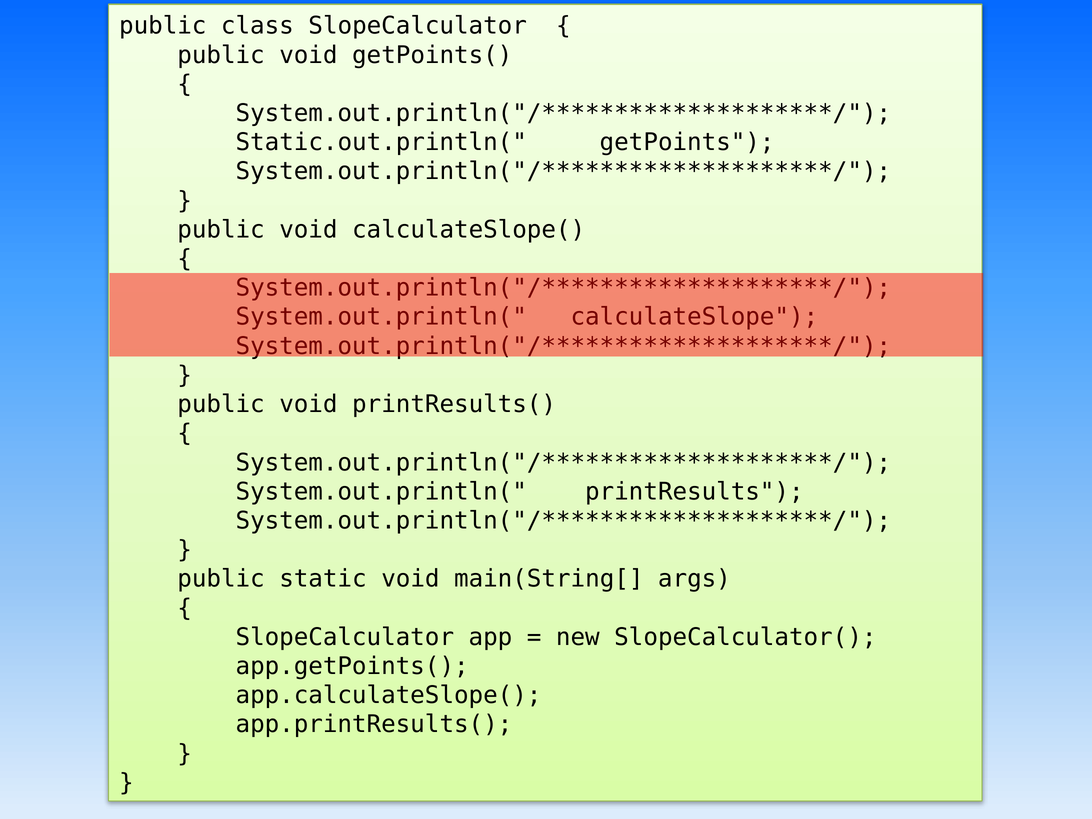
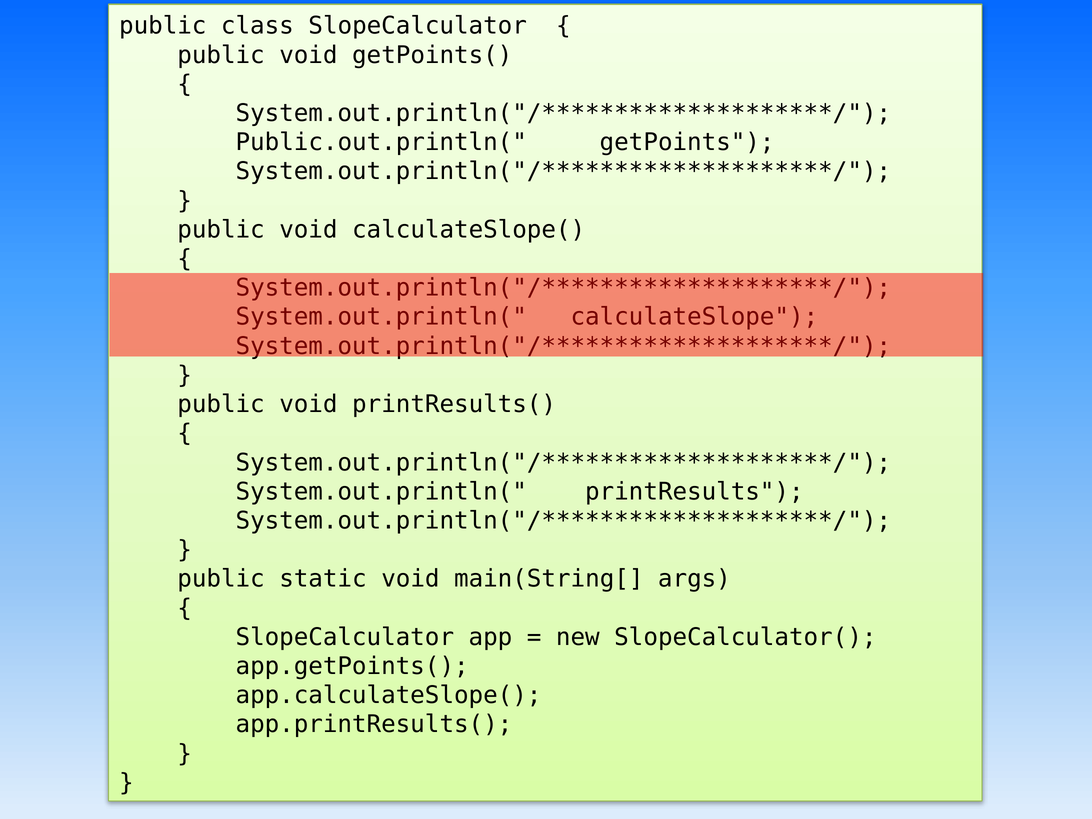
Static.out.println(: Static.out.println( -> Public.out.println( (381, 142)
